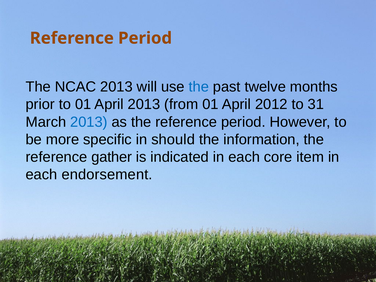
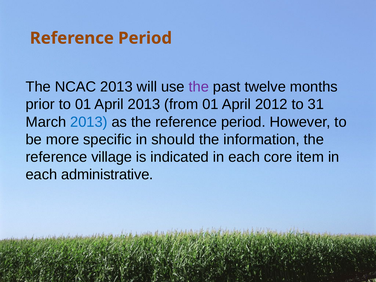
the colour: blue -> purple (199, 87)
gather: gather -> village (112, 157)
endorsement: endorsement -> administrative (107, 175)
